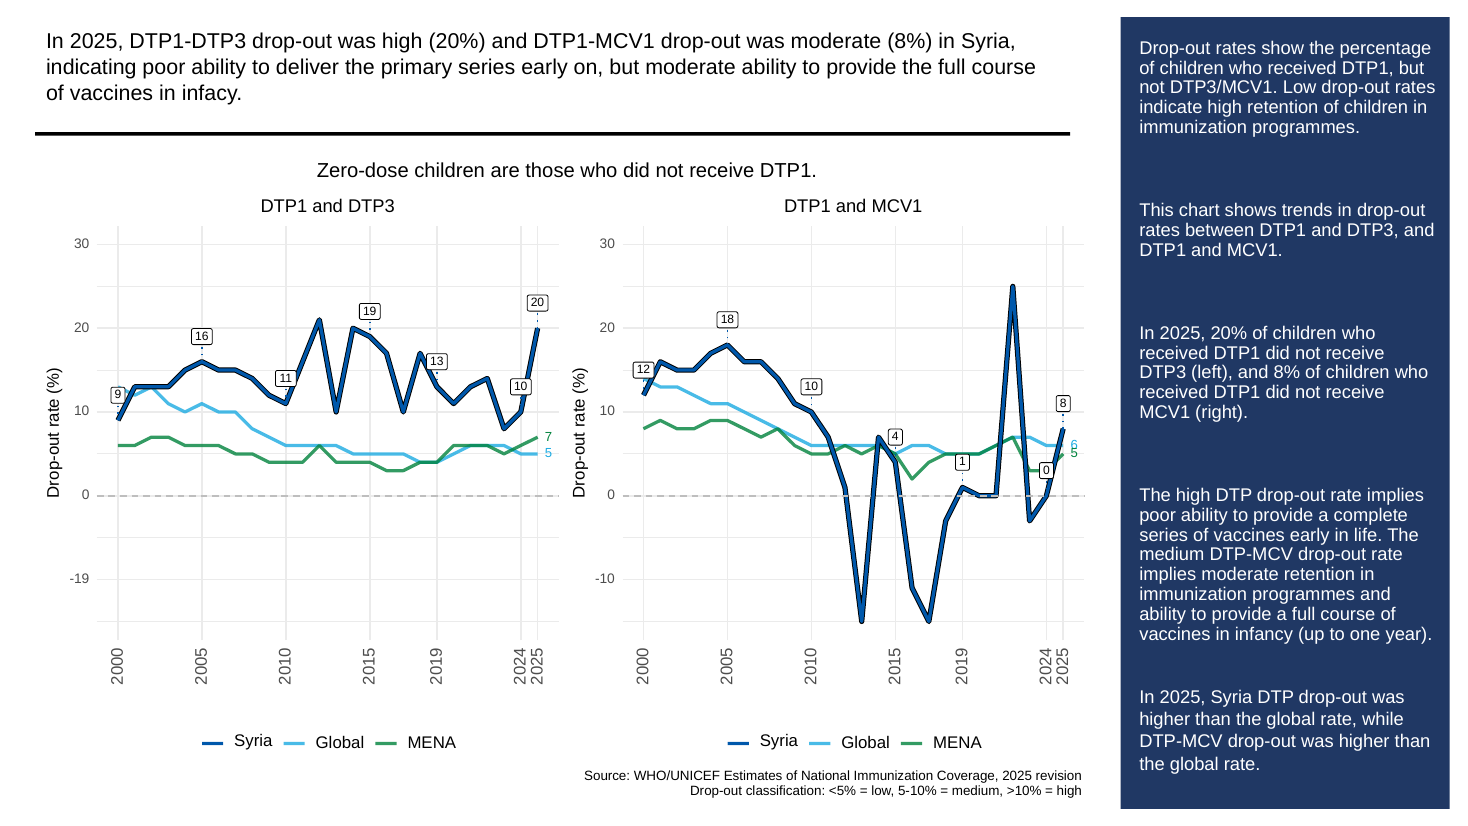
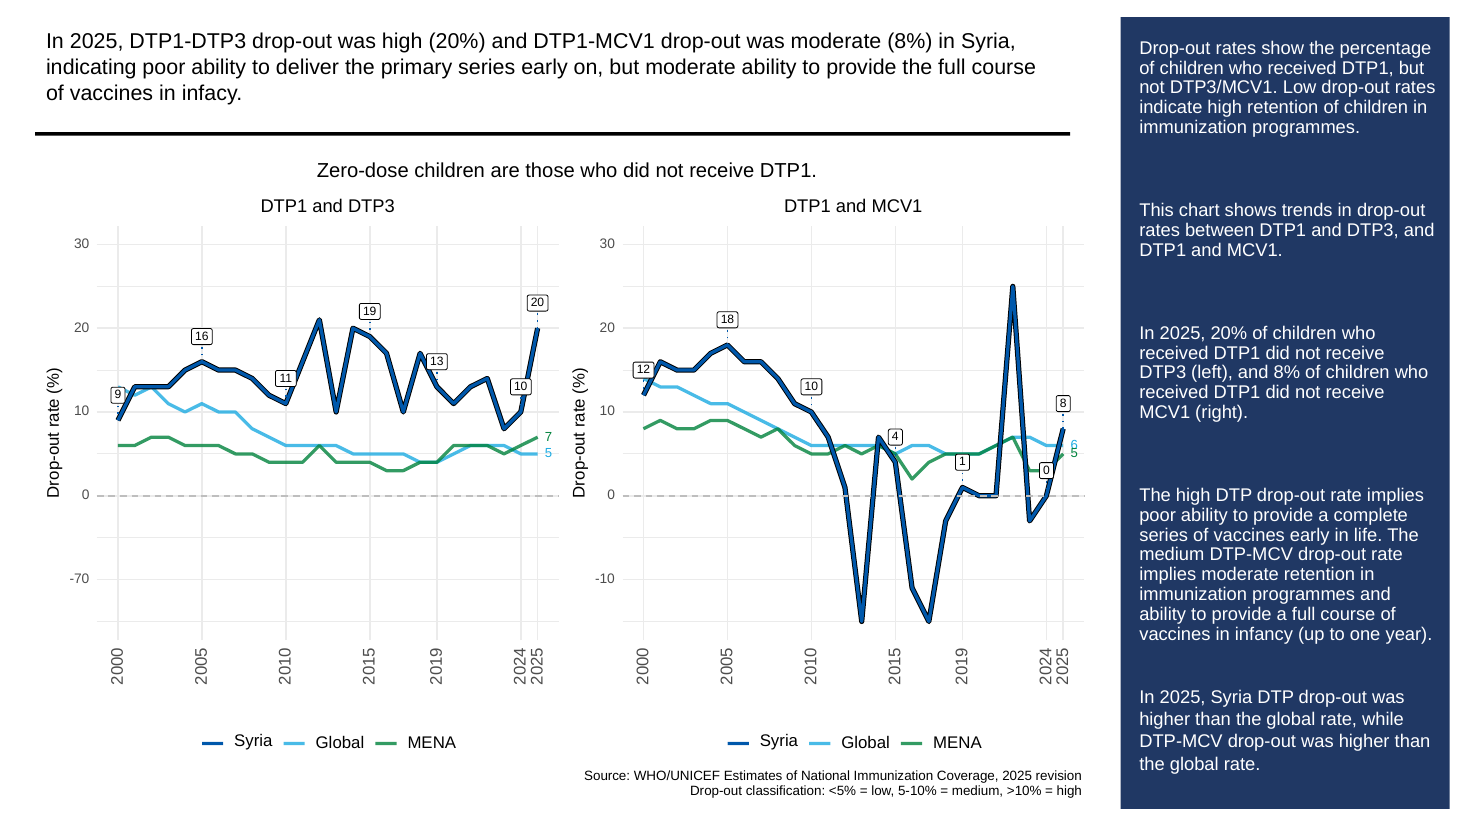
-19: -19 -> -70 (79, 579)
